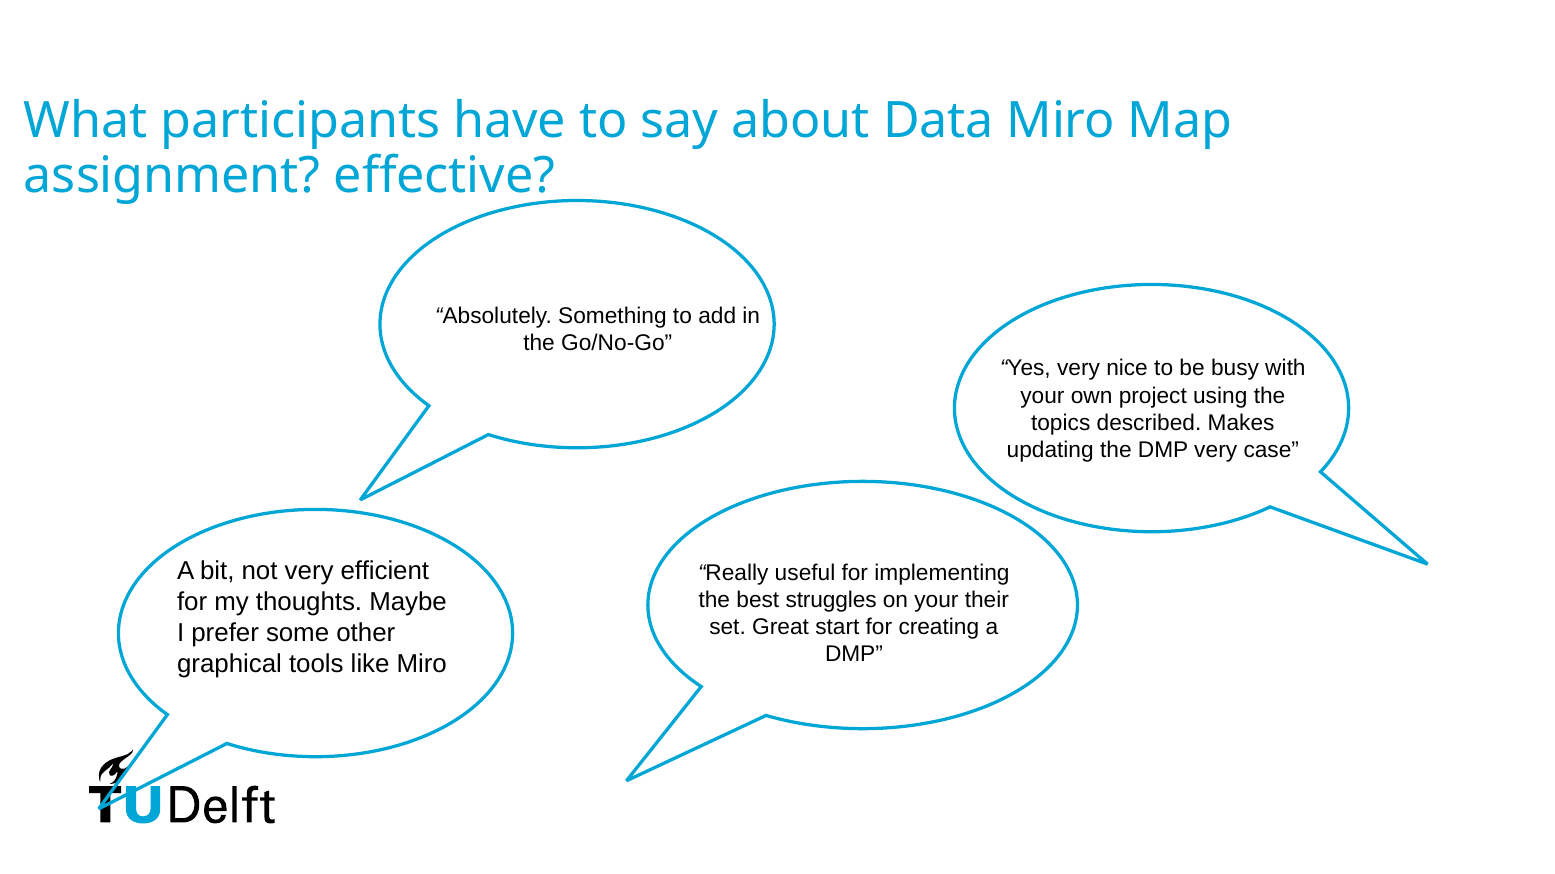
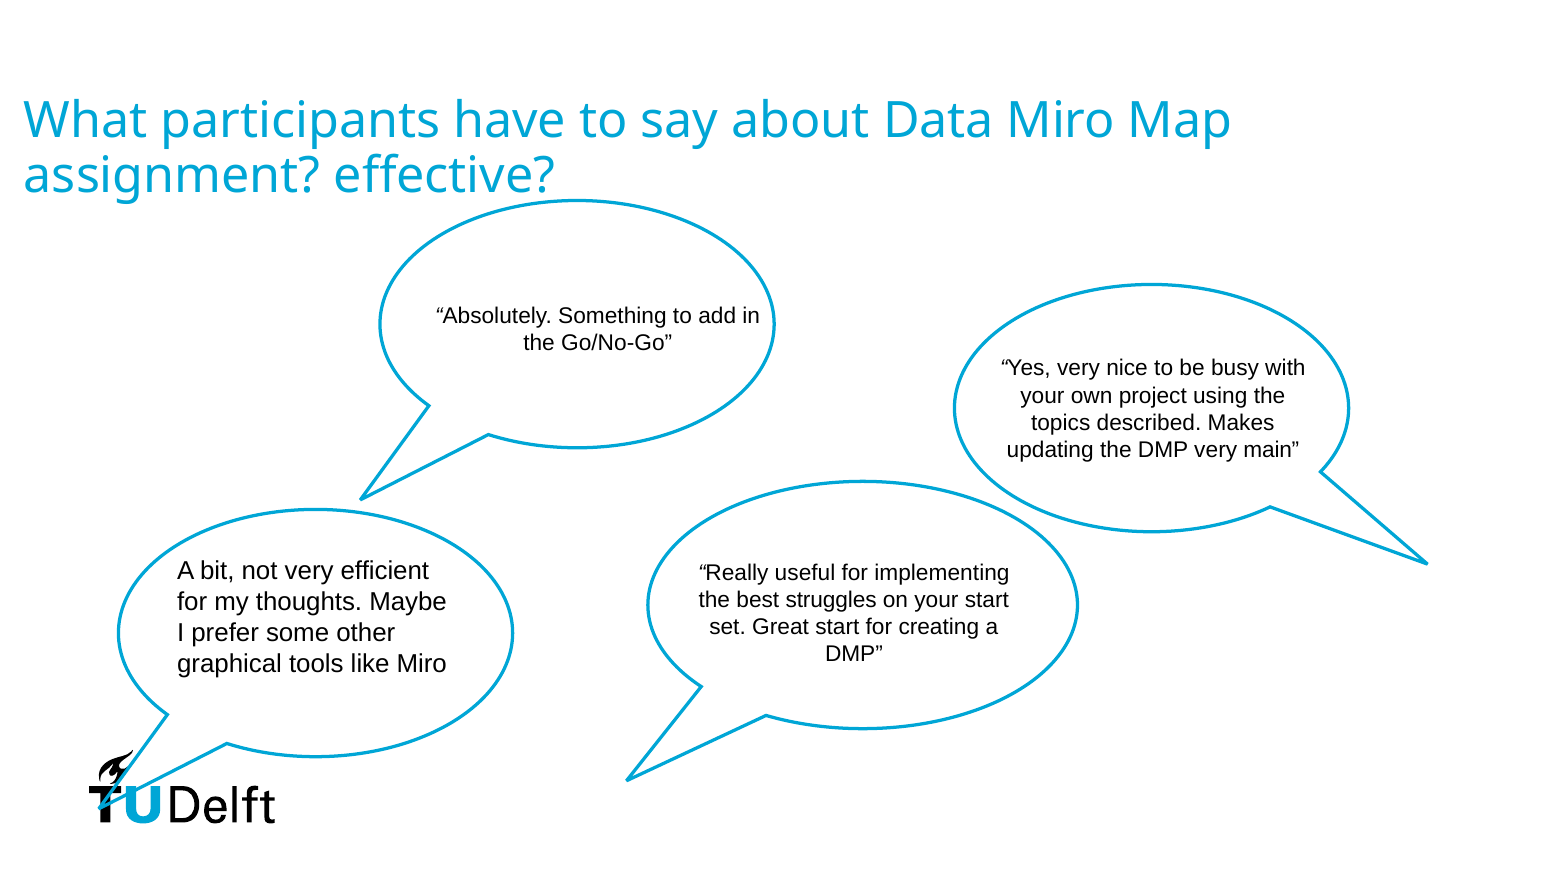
case: case -> main (1271, 450)
your their: their -> start (987, 600)
